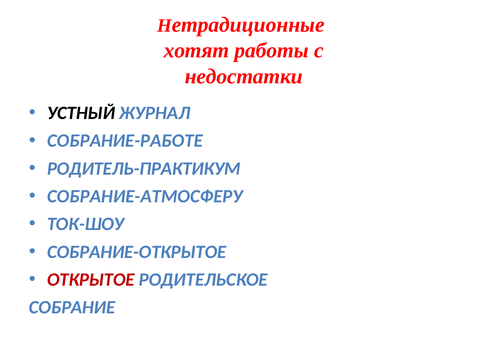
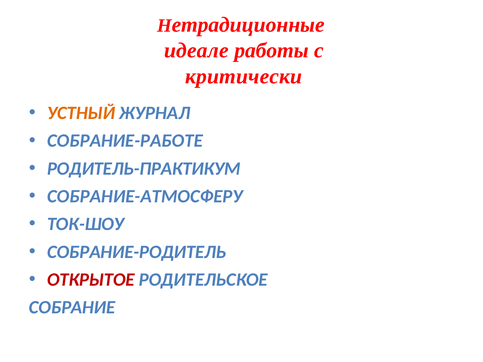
хотят: хотят -> идеале (196, 51)
недостатки: недостатки -> критически (244, 76)
УСТНЫЙ colour: black -> orange (81, 113)
СОБРАНИЕ-ОТКРЫТОЕ: СОБРАНИЕ-ОТКРЫТОЕ -> СОБРАНИЕ-РОДИТЕЛЬ (137, 252)
